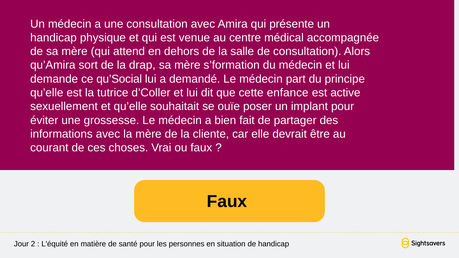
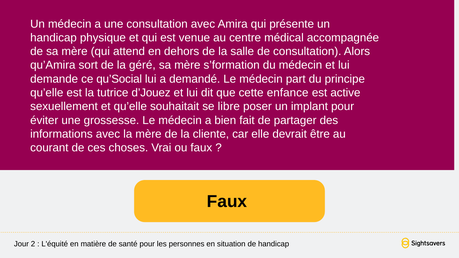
drap: drap -> géré (142, 65)
d’Coller: d’Coller -> d’Jouez (151, 93)
ouïe: ouïe -> libre (229, 107)
